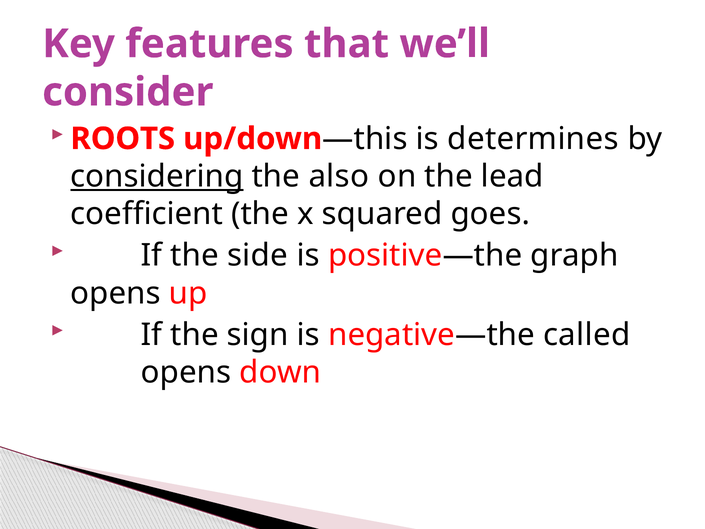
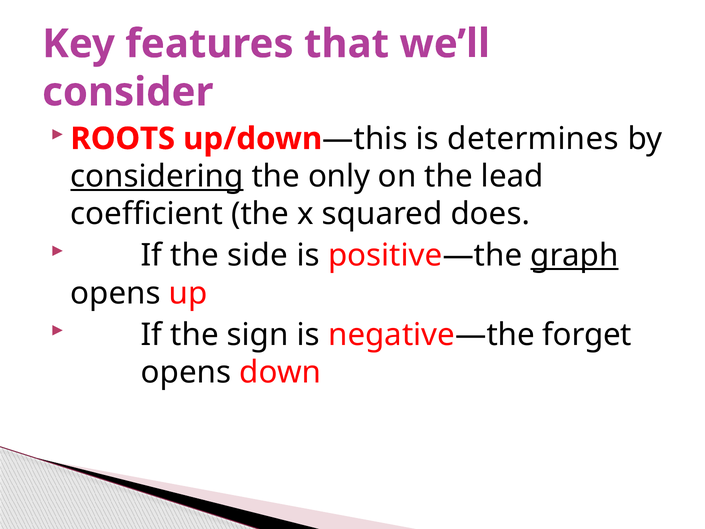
also: also -> only (339, 176)
goes: goes -> does (490, 214)
graph underline: none -> present (574, 255)
called: called -> forget (587, 335)
